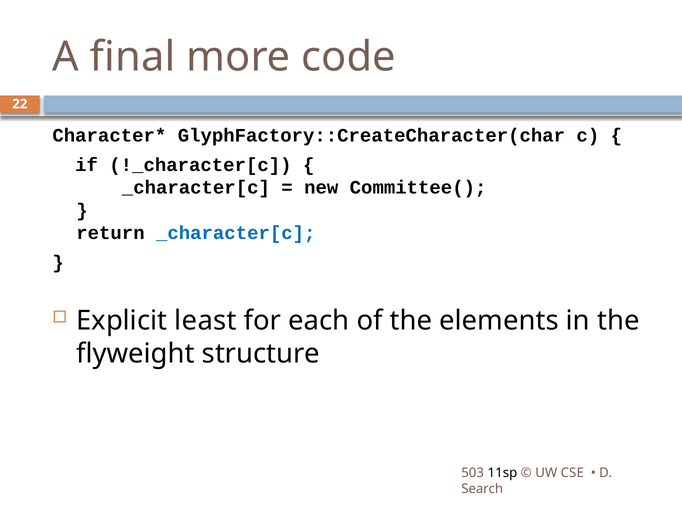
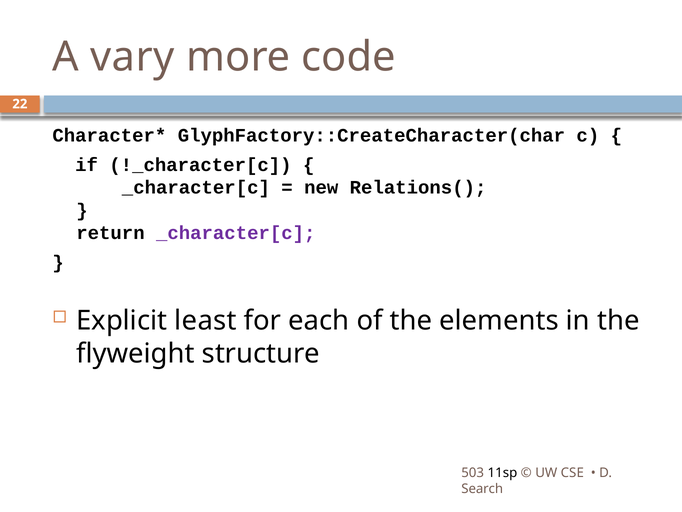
final: final -> vary (132, 57)
Committee(: Committee( -> Relations( (418, 188)
_character[c colour: blue -> purple (236, 233)
